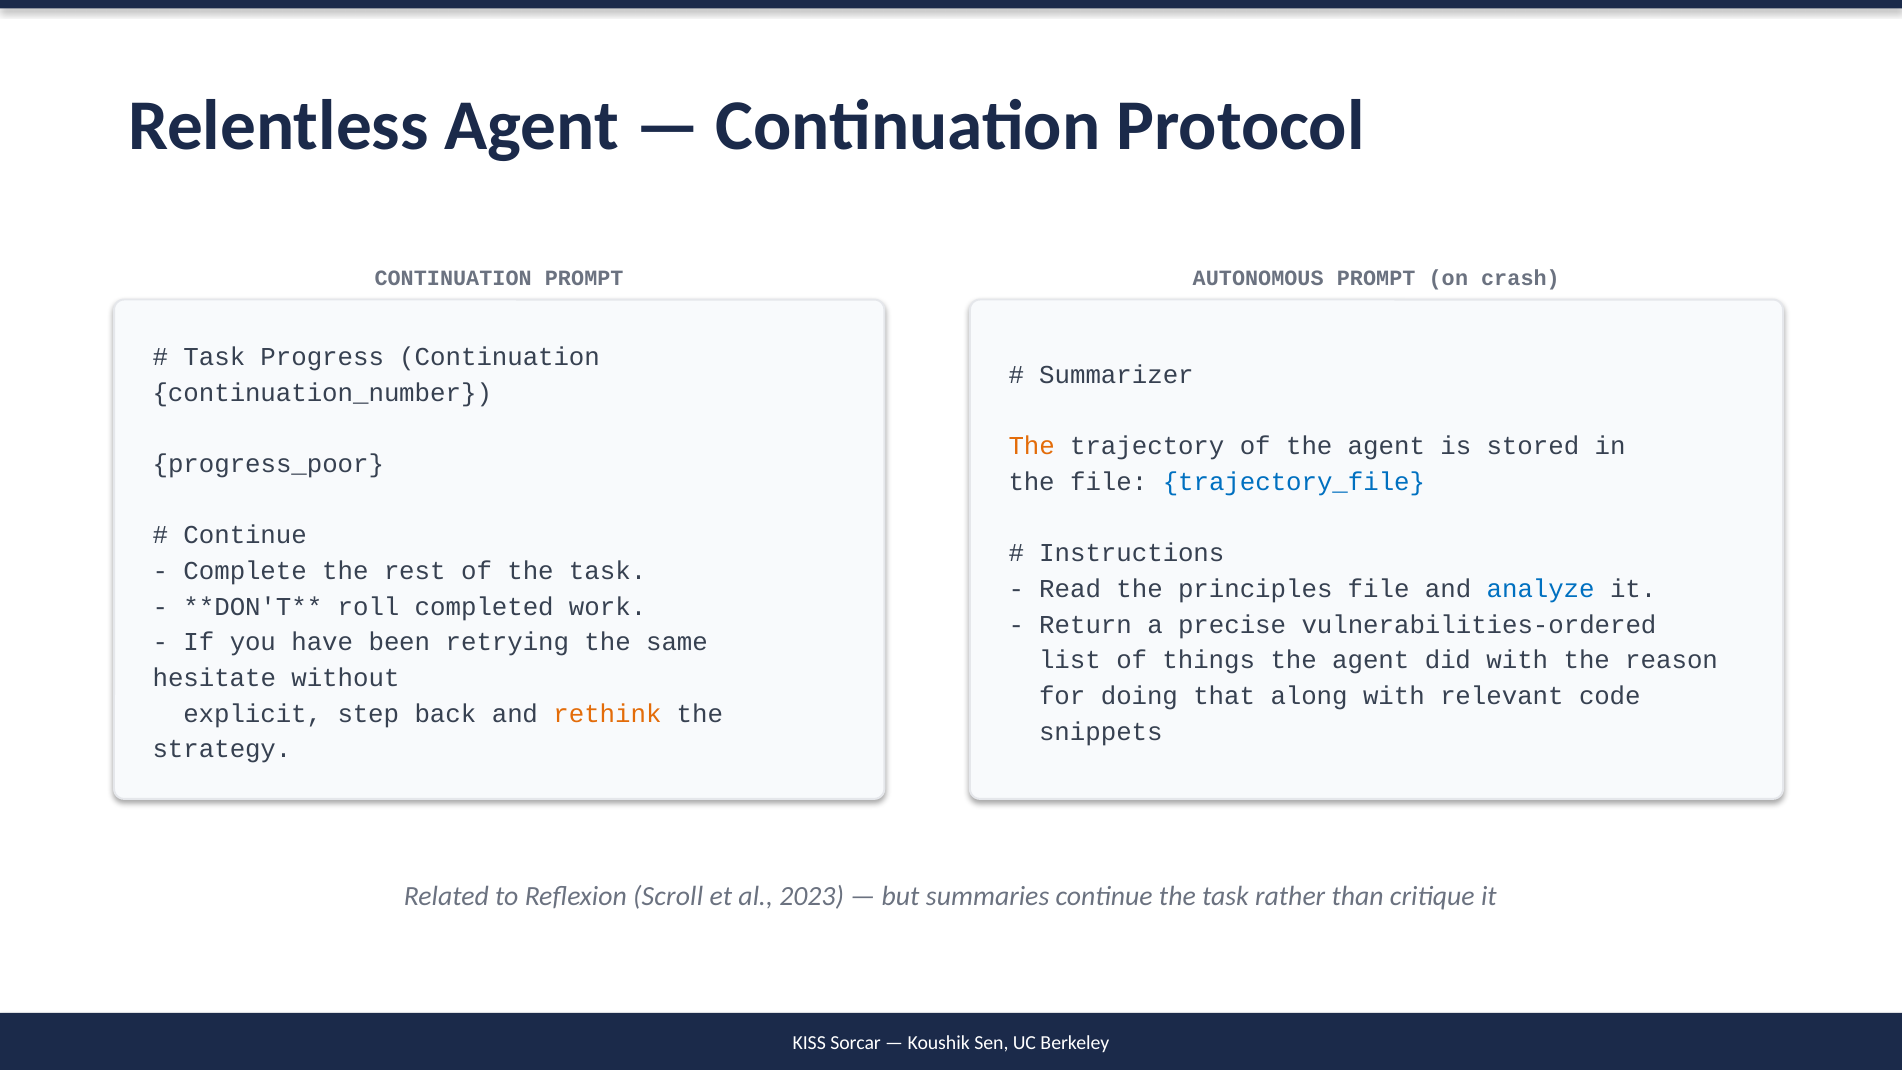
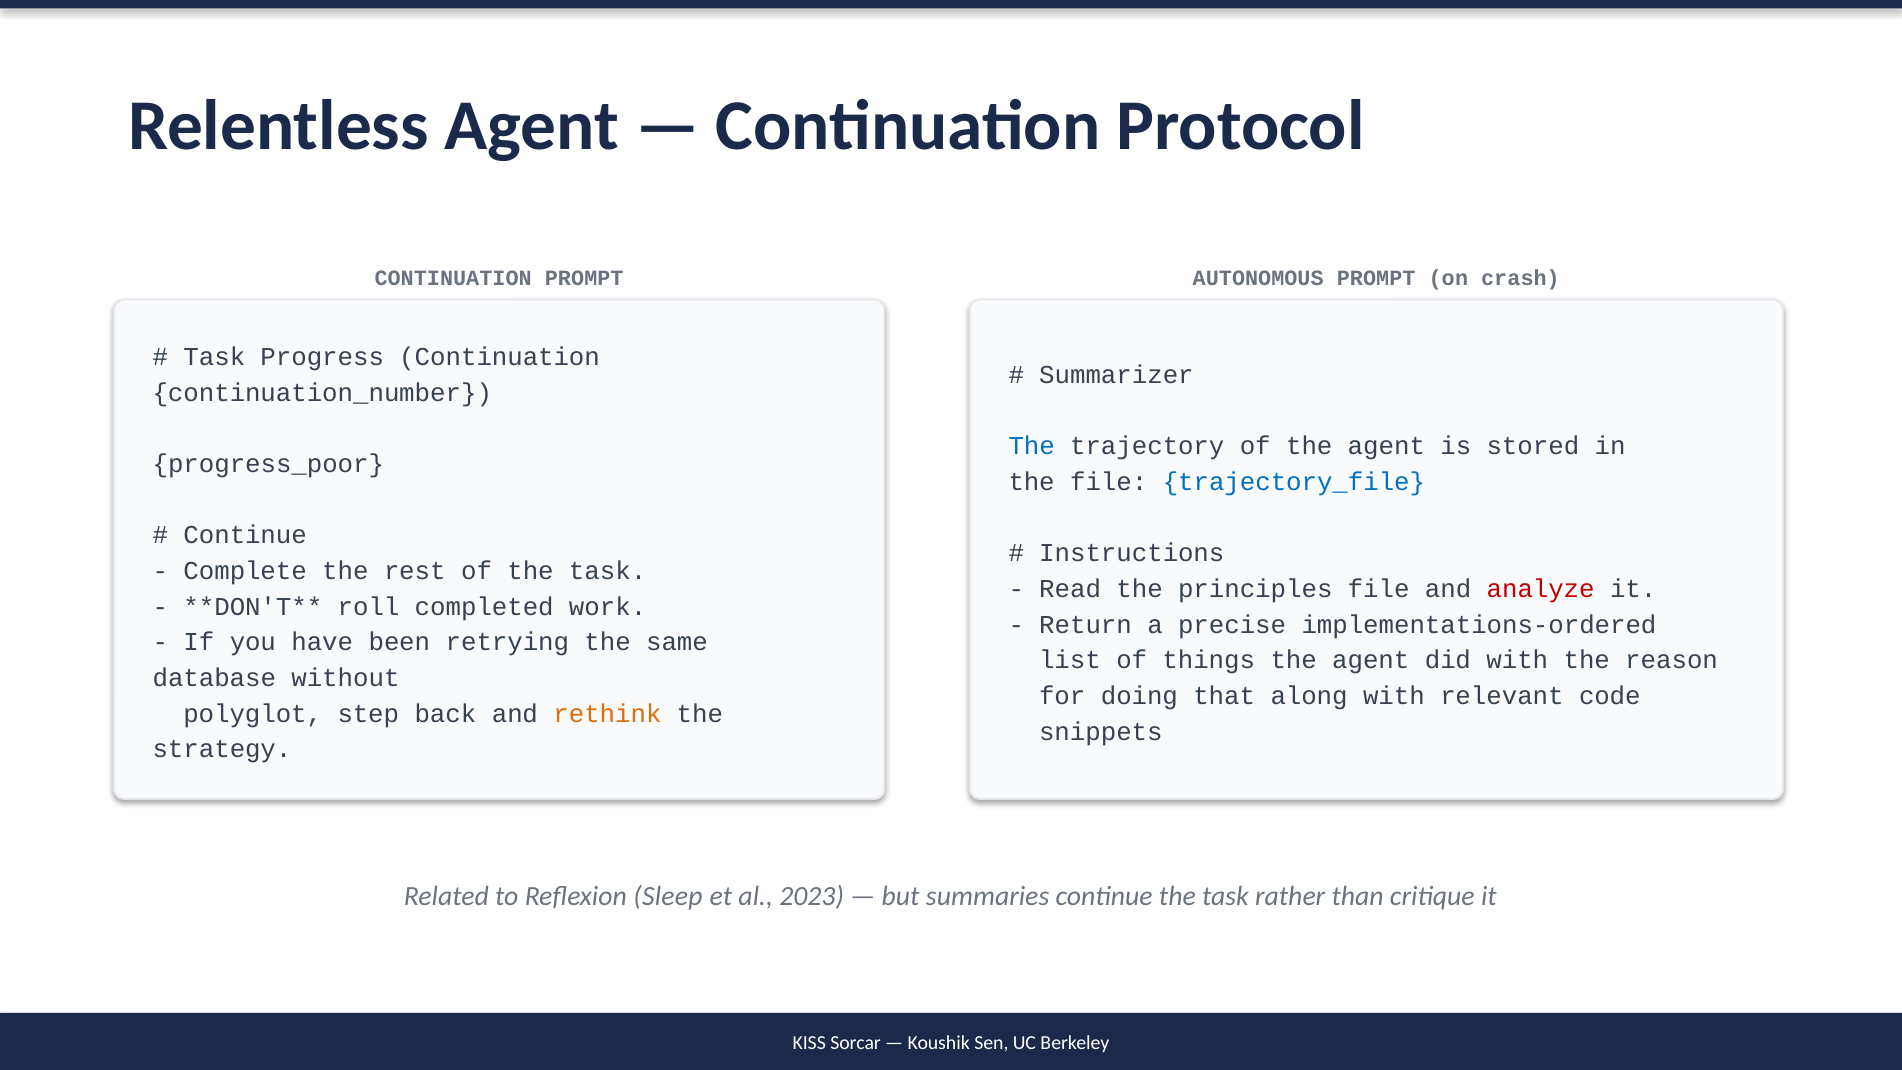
The colour: orange -> blue (1032, 446)
analyze colour: blue -> red (1541, 589)
vulnerabilities-ordered: vulnerabilities-ordered -> implementations-ordered (1479, 625)
hesitate: hesitate -> database (214, 678)
explicit: explicit -> polyglot (253, 714)
Scroll: Scroll -> Sleep (668, 896)
